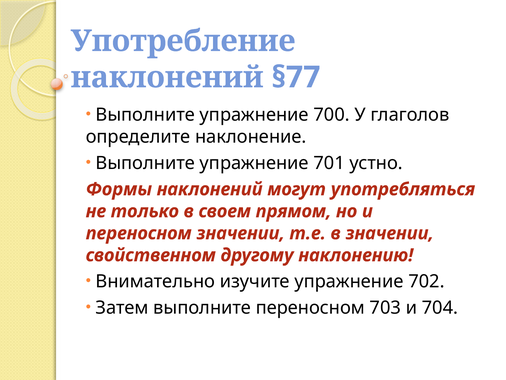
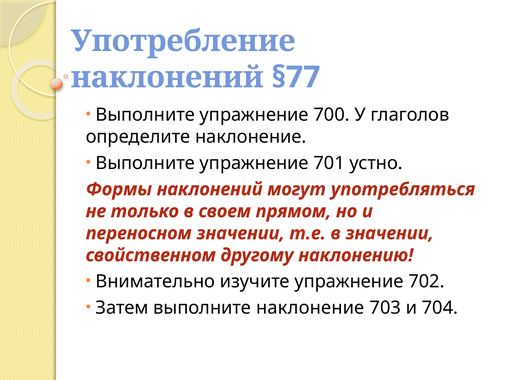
выполните переносном: переносном -> наклонение (310, 307)
